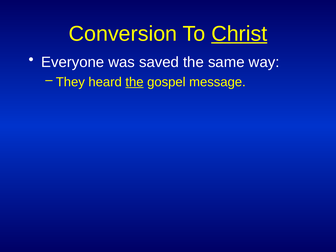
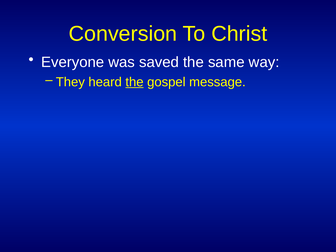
Christ underline: present -> none (239, 34)
